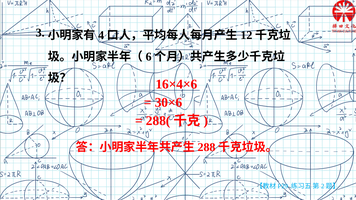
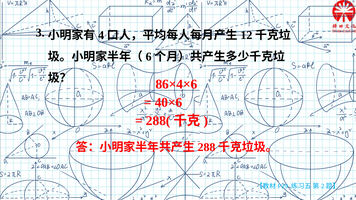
16×4×6: 16×4×6 -> 86×4×6 (176, 84)
30×6: 30×6 -> 40×6 (169, 103)
